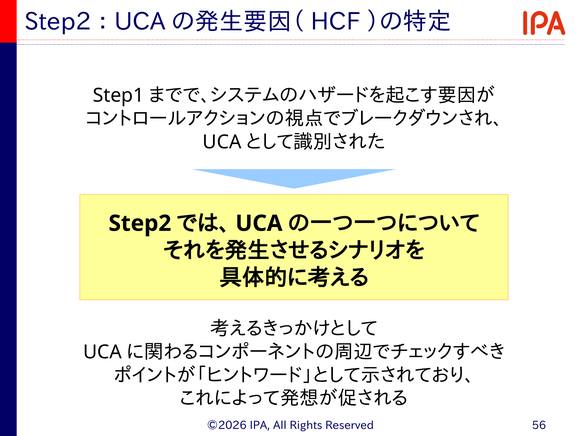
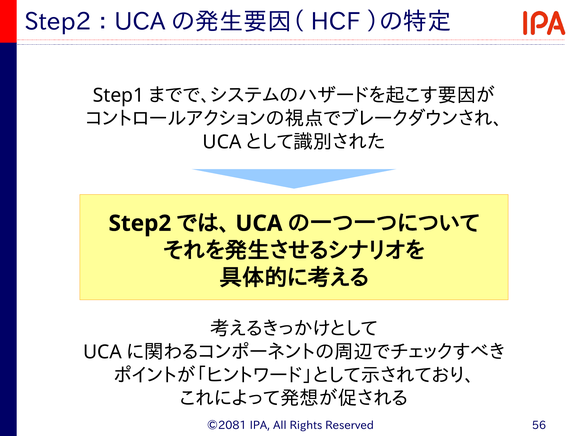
©2026: ©2026 -> ©2081 (227, 425)
